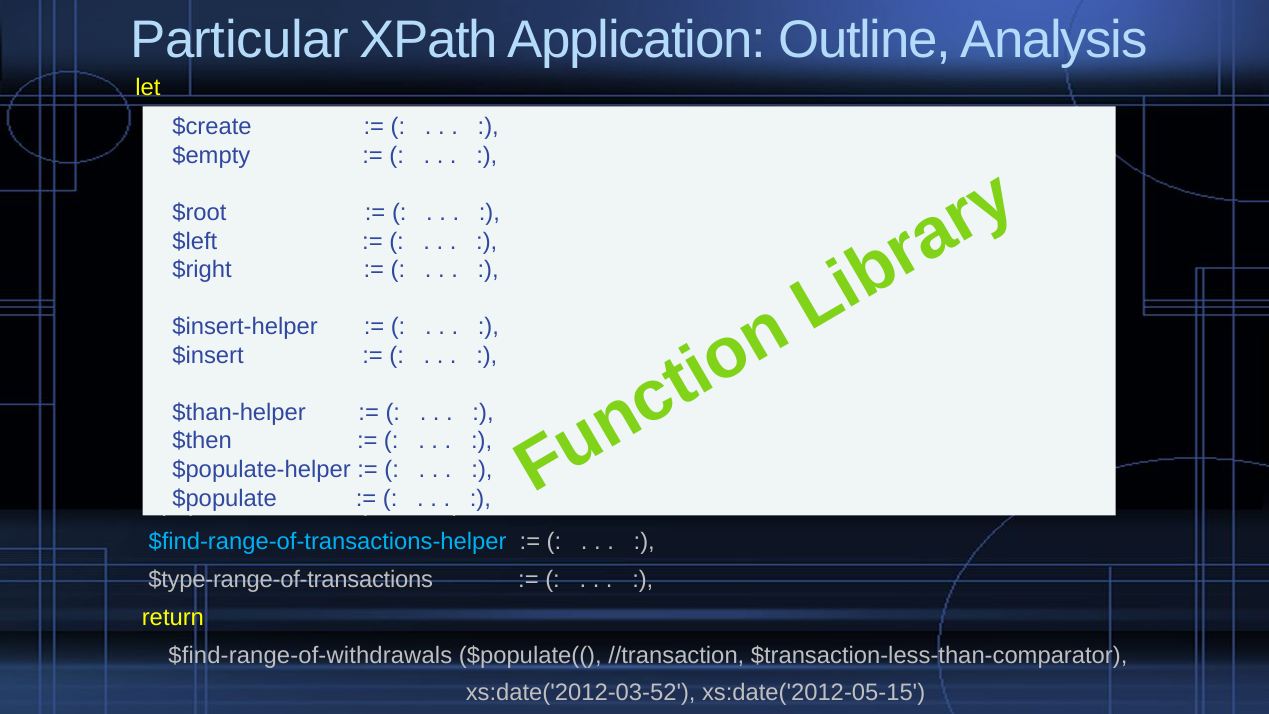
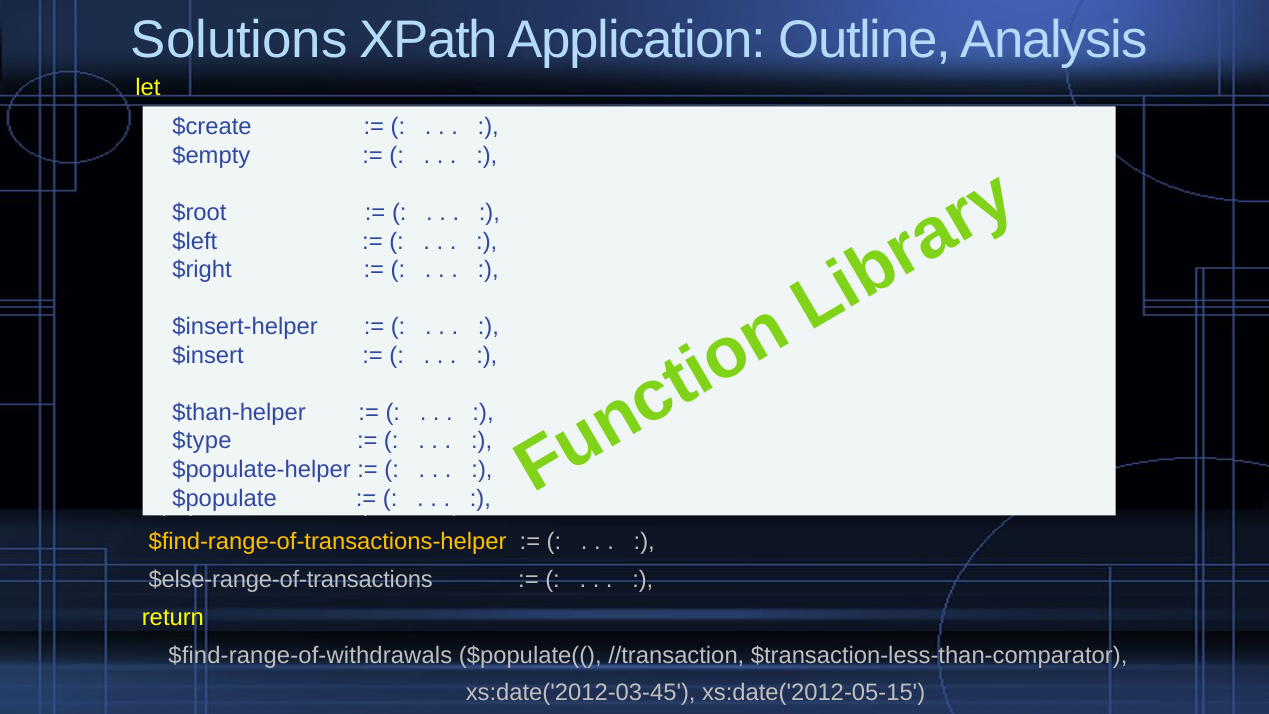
Particular: Particular -> Solutions (239, 40)
$then: $then -> $type (202, 441)
$find-range-of-transactions-helper colour: light blue -> yellow (328, 542)
$type-range-of-transactions: $type-range-of-transactions -> $else-range-of-transactions (291, 579)
xs:date('2012-03-52: xs:date('2012-03-52 -> xs:date('2012-03-45 (581, 693)
